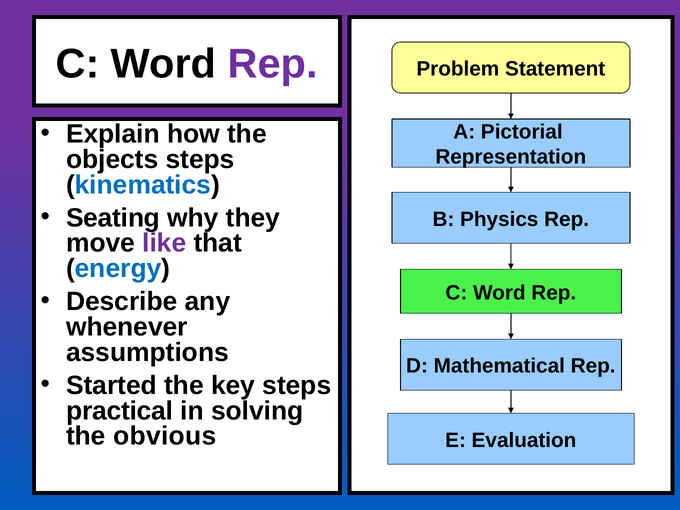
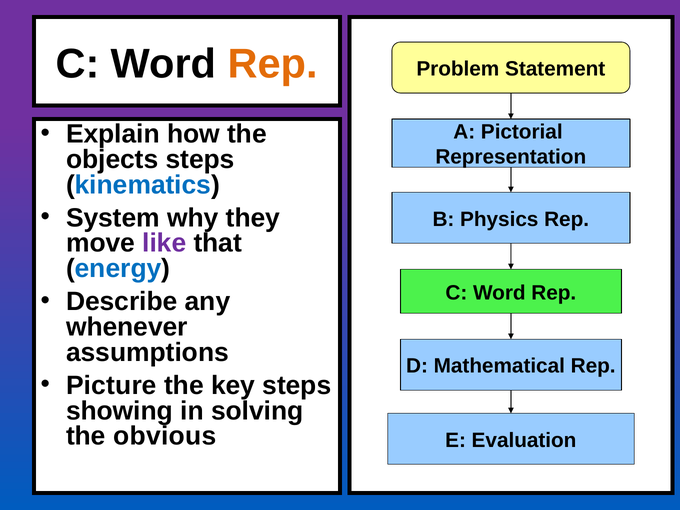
Rep colour: purple -> orange (273, 64)
Seating: Seating -> System (113, 218)
Started: Started -> Picture (111, 385)
practical: practical -> showing (120, 411)
